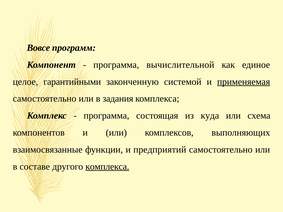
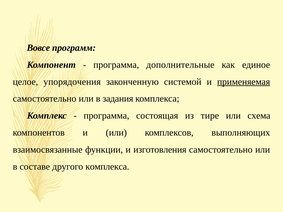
вычислительной: вычислительной -> дополнительные (180, 65)
гарантийными: гарантийными -> упорядочения (72, 82)
куда: куда -> тире (210, 116)
предприятий: предприятий -> изготовления (160, 150)
комплекса underline: present -> none (107, 167)
